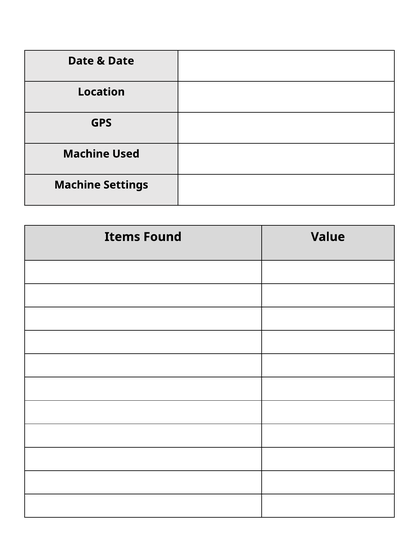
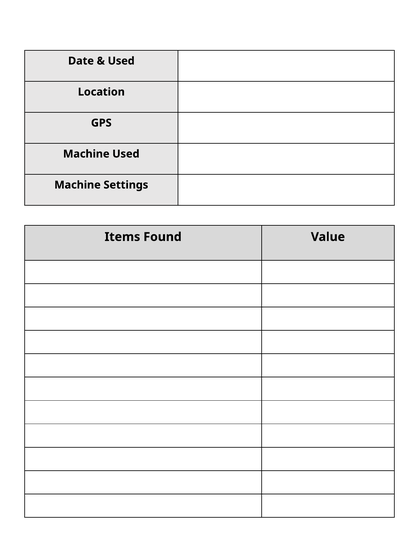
Date: Date -> Used (121, 61)
